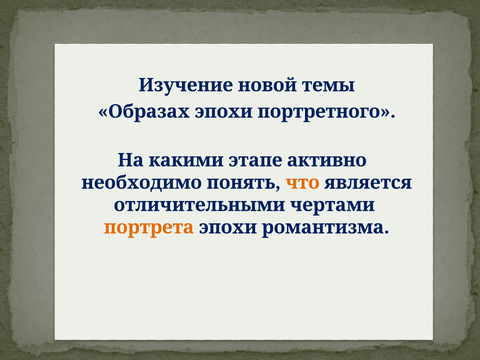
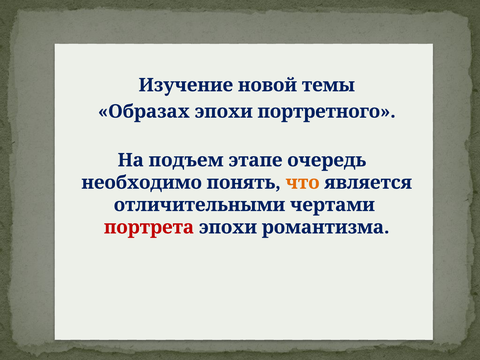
какими: какими -> подъем (186, 160)
активно: активно -> очередь (327, 160)
портрета colour: orange -> red (149, 227)
